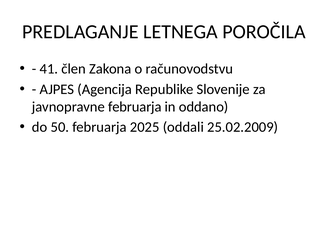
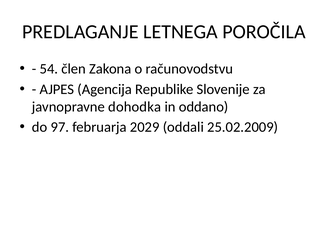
41: 41 -> 54 (49, 69)
javnopravne februarja: februarja -> dohodka (135, 107)
50: 50 -> 97 (60, 127)
2025: 2025 -> 2029 (145, 127)
